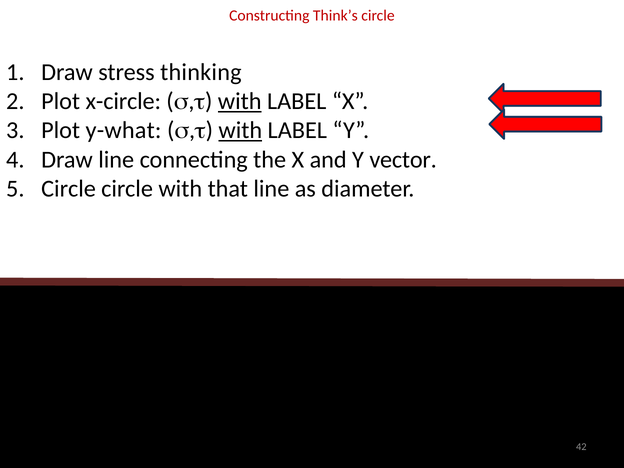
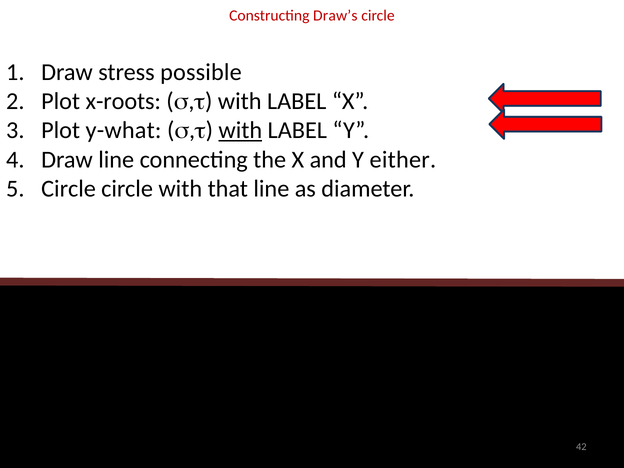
Think’s: Think’s -> Draw’s (335, 15)
thinking: thinking -> possible (201, 72)
x-circle: x-circle -> x-roots (123, 101)
with underline: present -> none (240, 101)
vector: vector -> either (403, 160)
